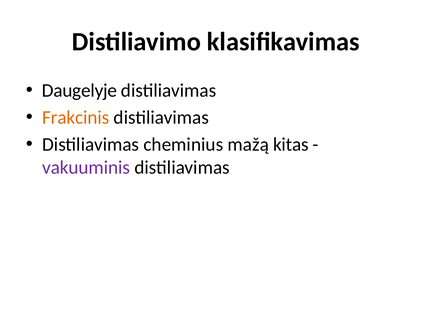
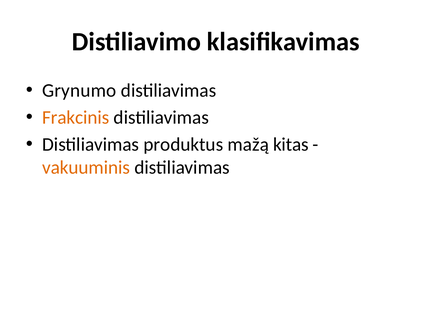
Daugelyje: Daugelyje -> Grynumo (79, 91)
cheminius: cheminius -> produktus (183, 144)
vakuuminis colour: purple -> orange (86, 167)
